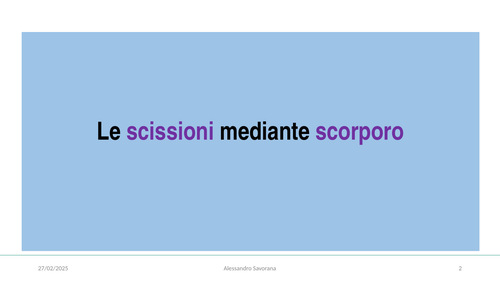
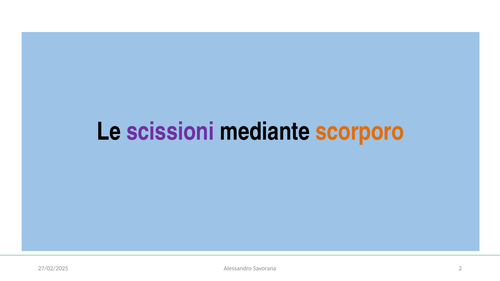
scorporo colour: purple -> orange (360, 132)
